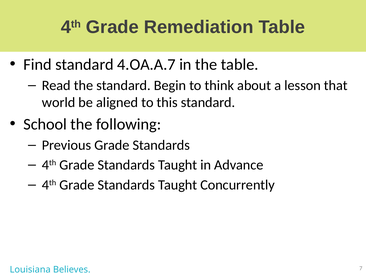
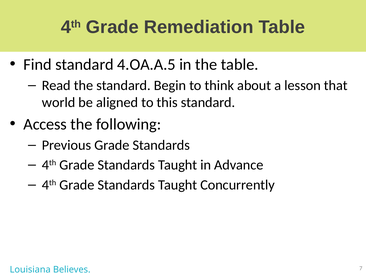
4.OA.A.7: 4.OA.A.7 -> 4.OA.A.5 (146, 65)
School: School -> Access (45, 124)
